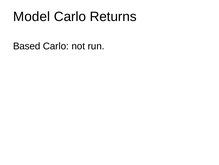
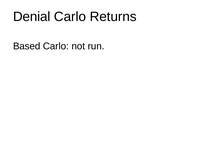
Model: Model -> Denial (32, 17)
